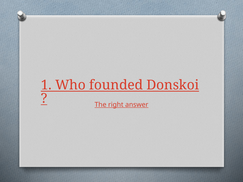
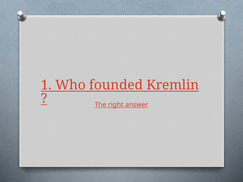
Donskoi: Donskoi -> Kremlin (173, 85)
